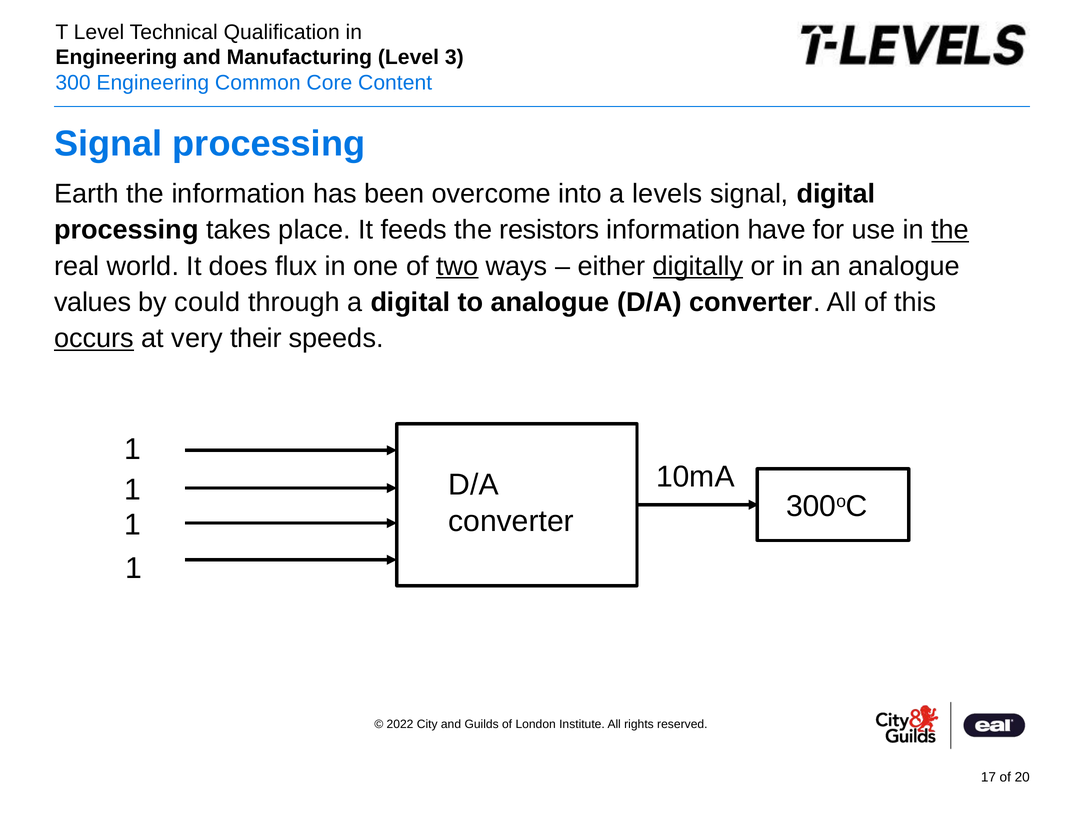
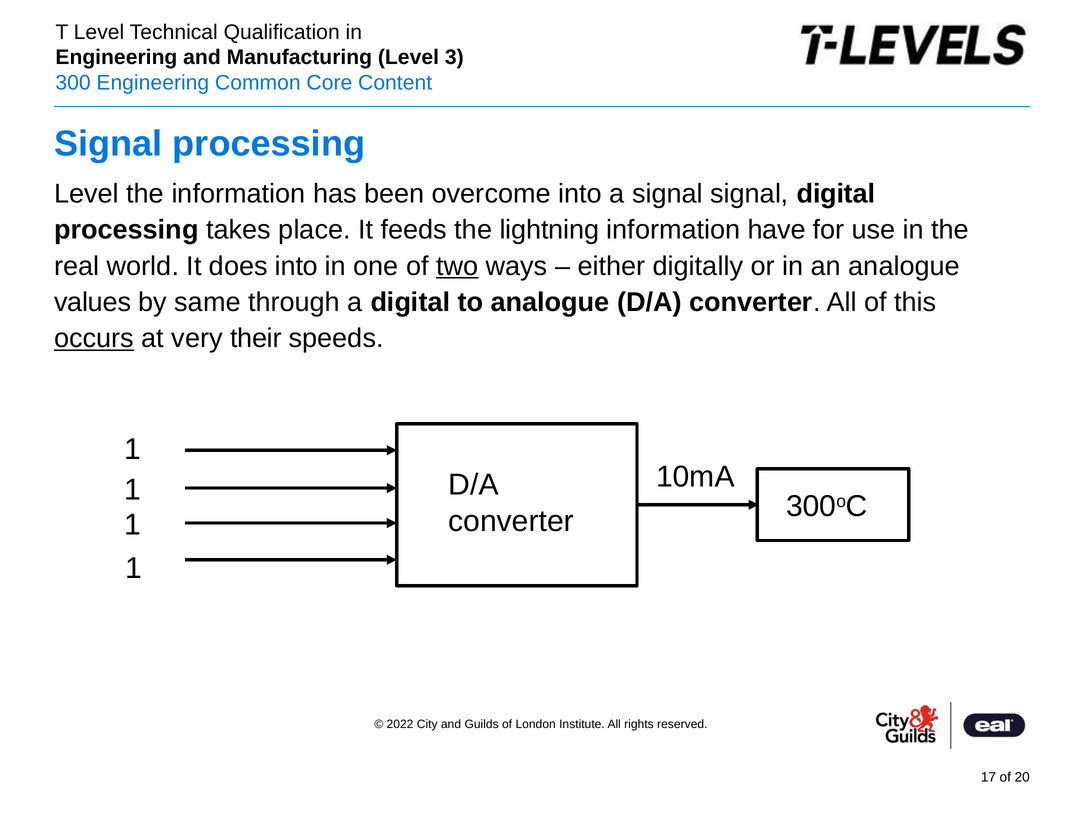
Earth: Earth -> Level (87, 194)
a levels: levels -> signal (667, 194)
resistors: resistors -> lightning (549, 230)
the underline: present -> none (950, 230)
does flux: flux -> into (296, 266)
digitally underline: present -> none (698, 266)
could: could -> same (208, 302)
